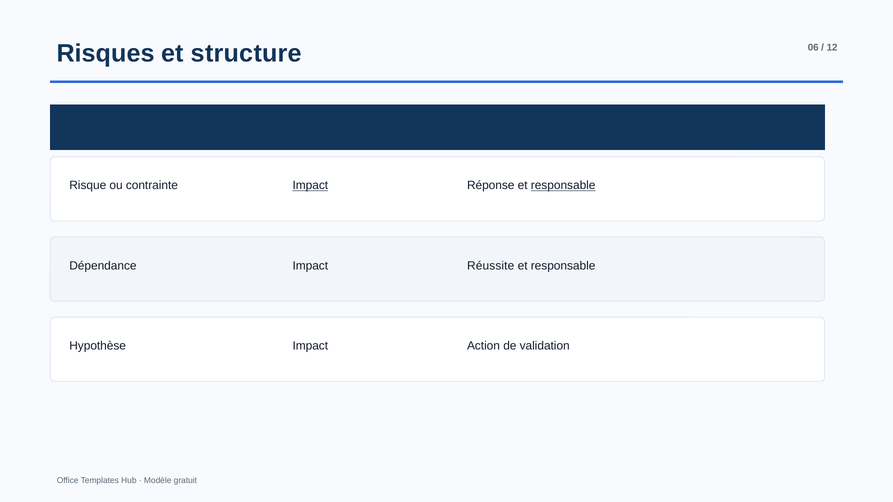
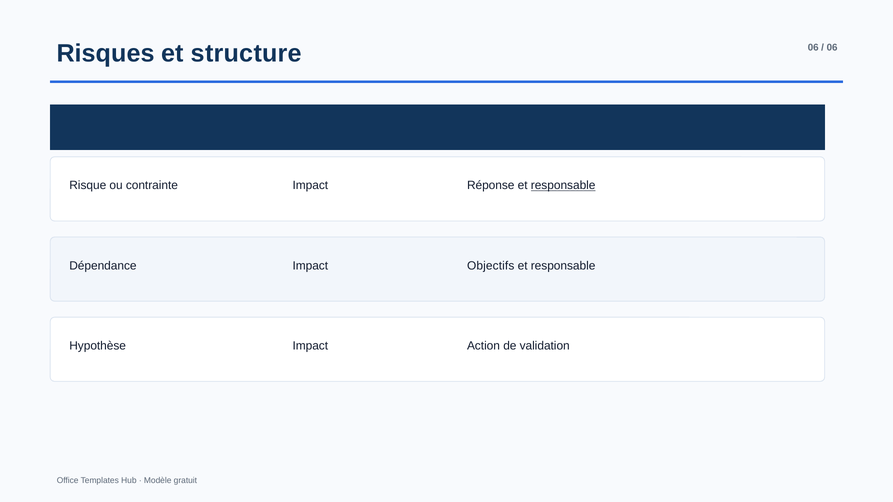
12: 12 -> 06 (832, 48)
Impact underline: present -> none (310, 186)
Réussite: Réussite -> Objectifs (491, 266)
